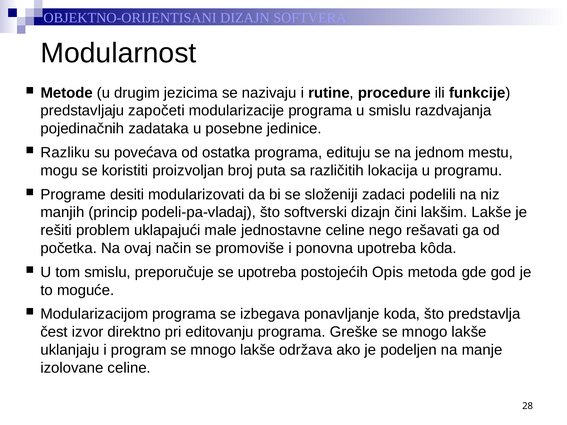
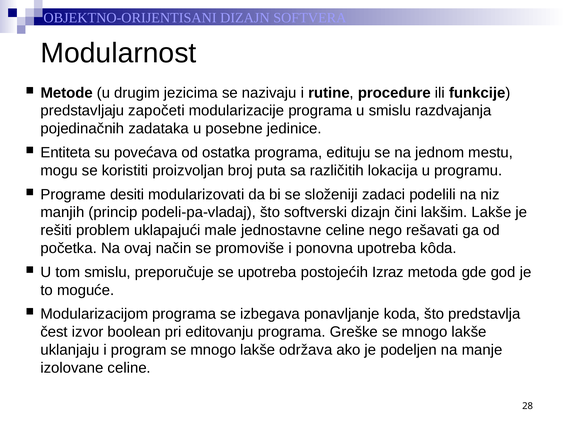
Razliku: Razliku -> Entiteta (65, 153)
Opis: Opis -> Izraz (388, 272)
direktno: direktno -> boolean (134, 332)
